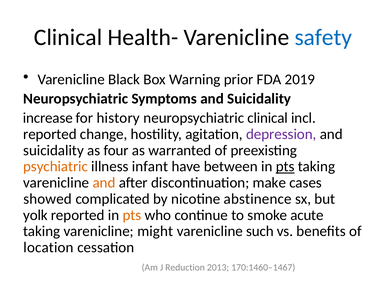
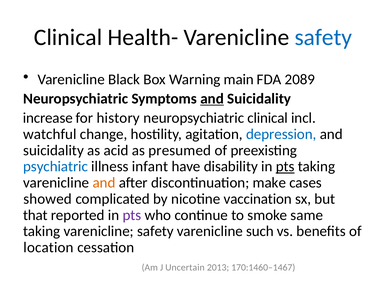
prior: prior -> main (239, 80)
2019: 2019 -> 2089 (300, 80)
and underline: none -> present (212, 99)
reported: reported -> watchful (50, 134)
depression colour: purple -> blue (281, 134)
four: four -> acid (116, 151)
warranted: warranted -> presumed (180, 151)
psychiatric colour: orange -> blue (56, 167)
between: between -> disability (231, 167)
abstinence: abstinence -> vaccination (258, 199)
yolk: yolk -> that (35, 215)
pts colour: orange -> purple (132, 215)
acute: acute -> same (307, 215)
taking varenicline might: might -> safety (155, 232)
Reduction: Reduction -> Uncertain (185, 268)
